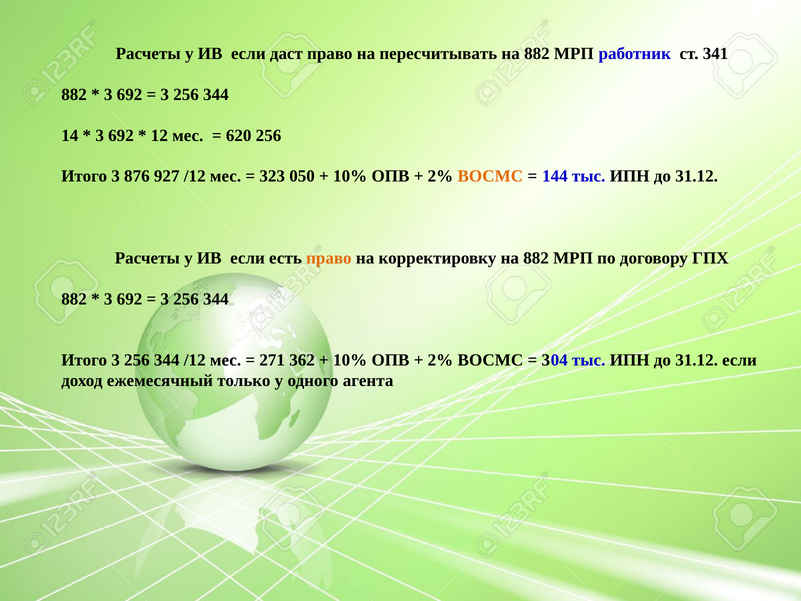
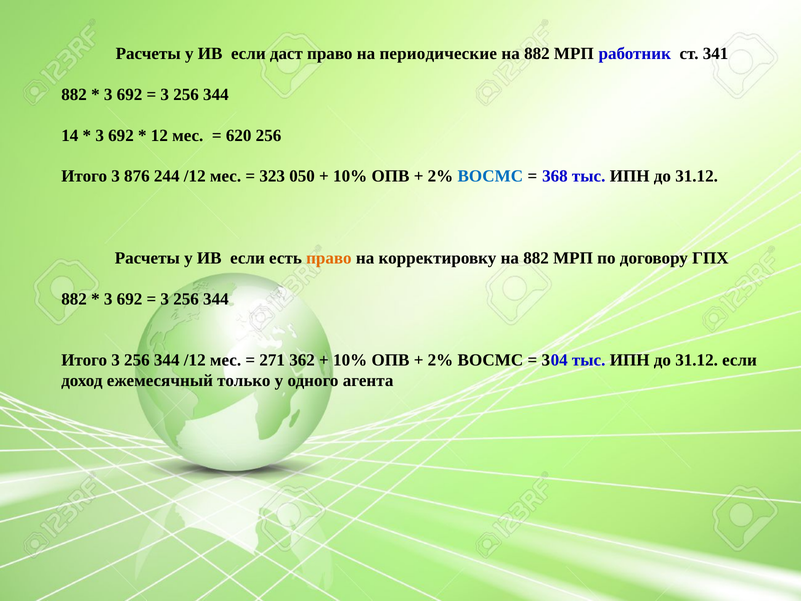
пересчитывать: пересчитывать -> периодические (438, 54)
927: 927 -> 244 (167, 176)
ВОСМС colour: orange -> blue (490, 176)
144: 144 -> 368 (555, 176)
